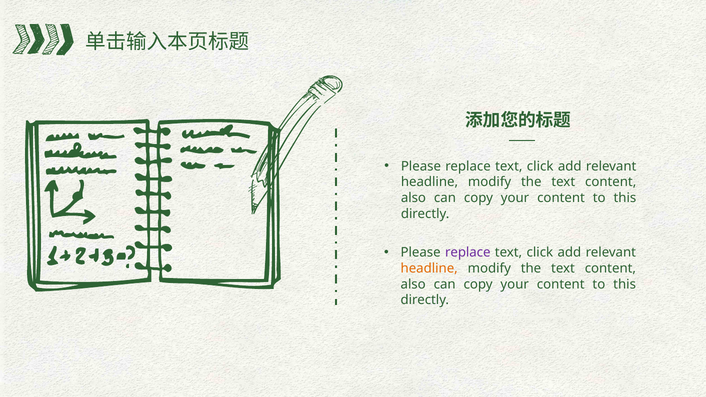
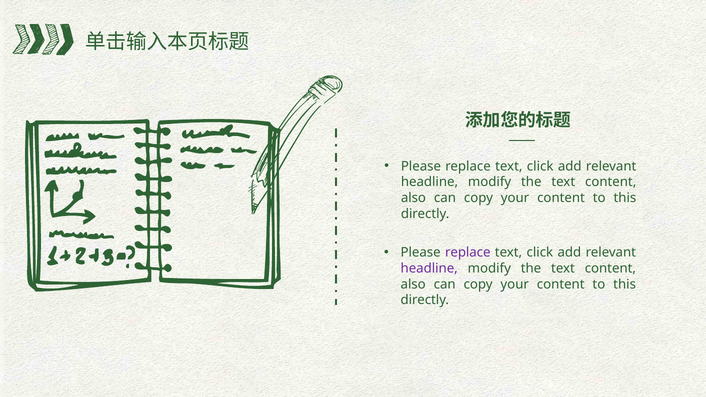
headline colour: orange -> purple (429, 268)
